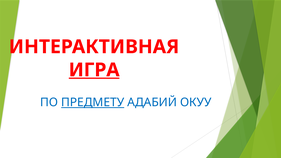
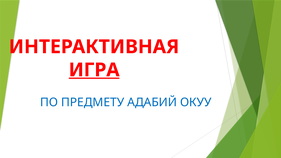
ПРЕДМЕТУ underline: present -> none (93, 102)
